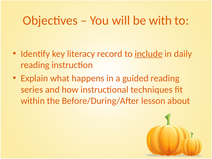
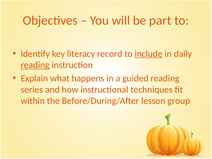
with: with -> part (160, 21)
reading underline: none -> present (35, 65)
about: about -> group (179, 101)
